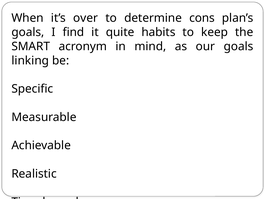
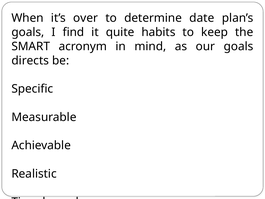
cons: cons -> date (202, 18)
linking: linking -> directs (30, 60)
